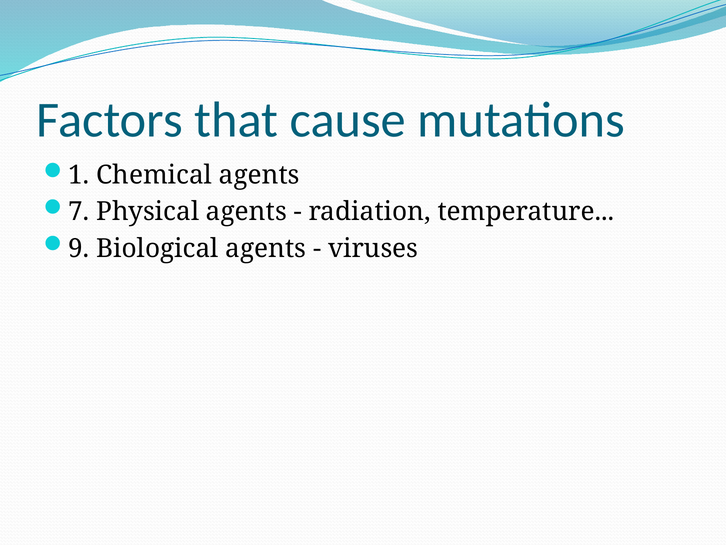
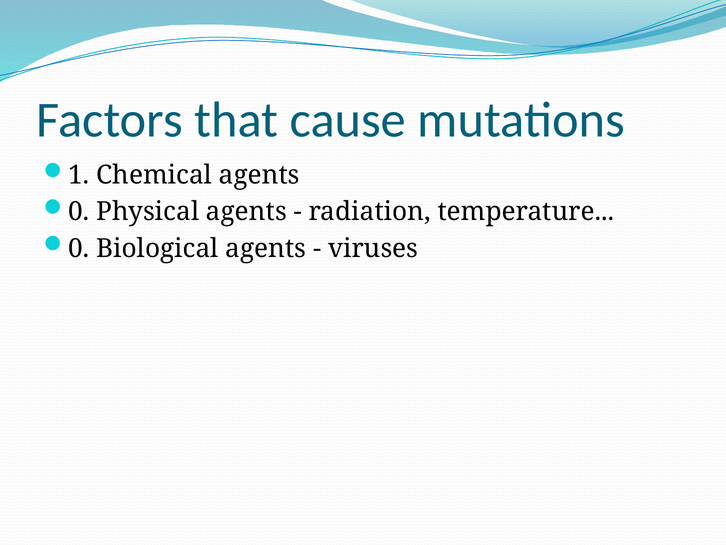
7: 7 -> 0 (79, 211)
9: 9 -> 0 (79, 248)
